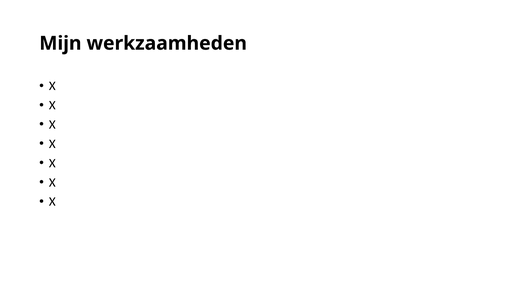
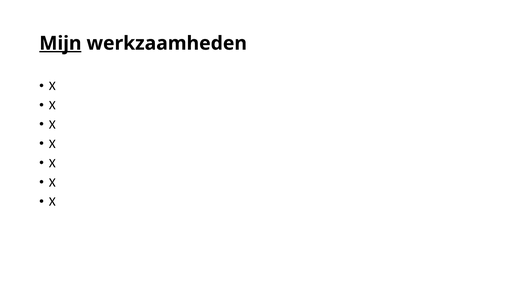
Mijn underline: none -> present (60, 43)
